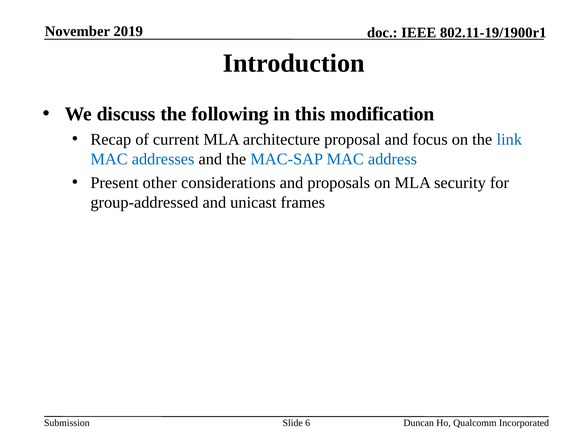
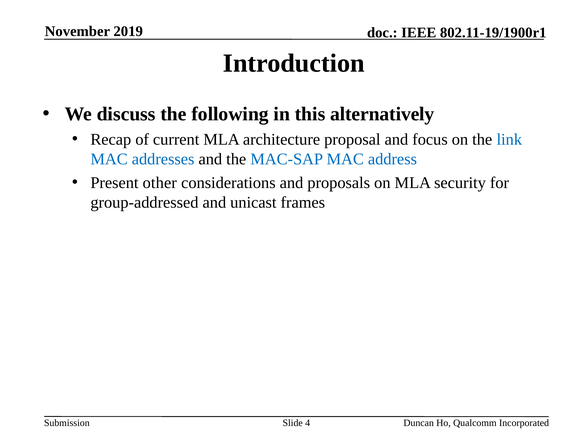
modification: modification -> alternatively (382, 114)
6: 6 -> 4 (308, 423)
